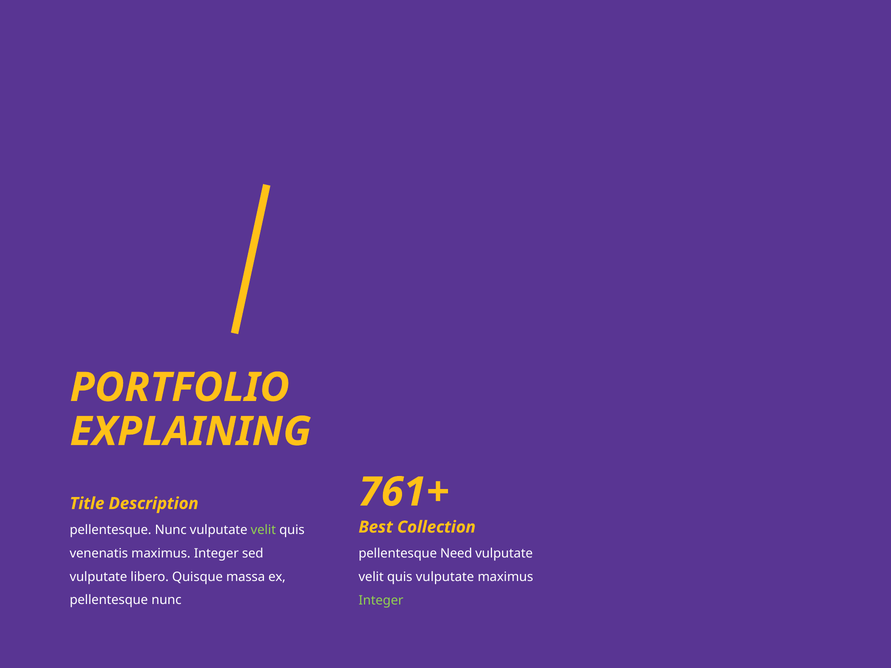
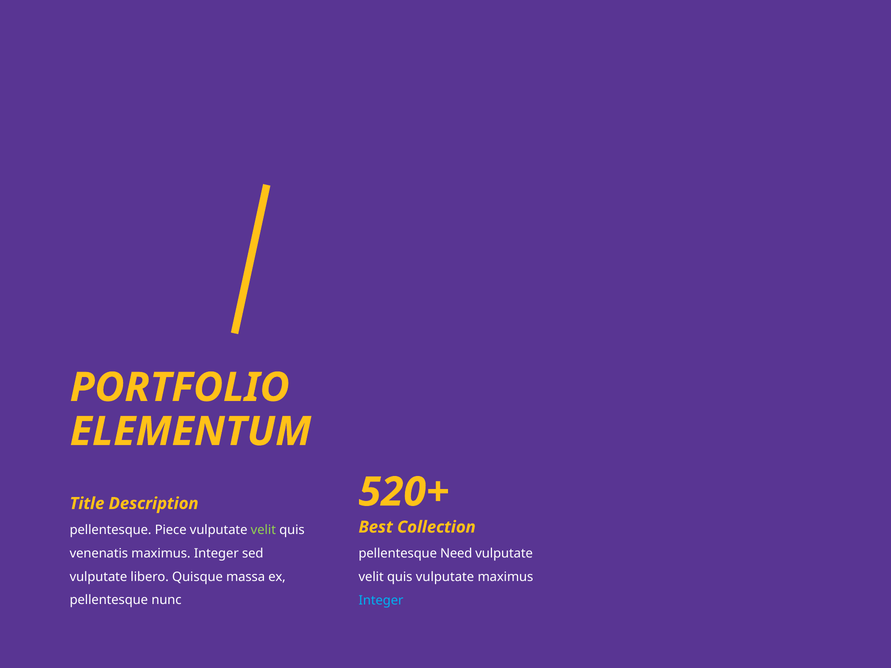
EXPLAINING: EXPLAINING -> ELEMENTUM (191, 432)
761+: 761+ -> 520+ (404, 492)
Nunc: Nunc -> Piece (171, 530)
Integer colour: light green -> light blue (381, 601)
